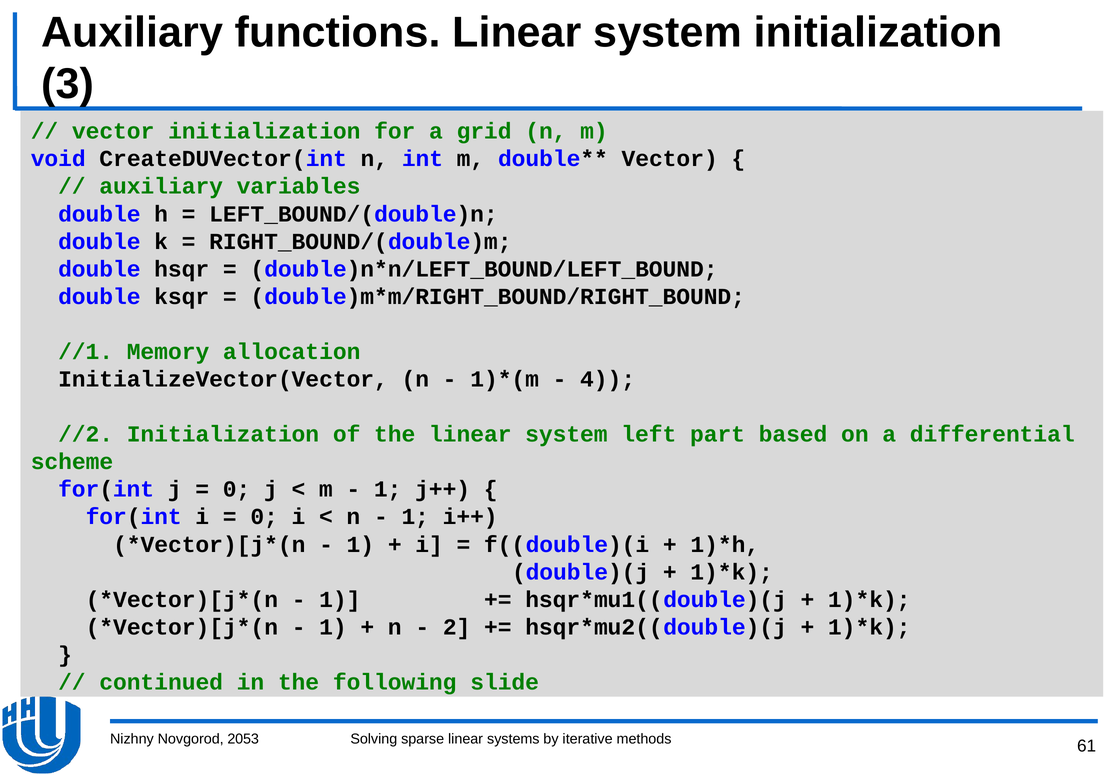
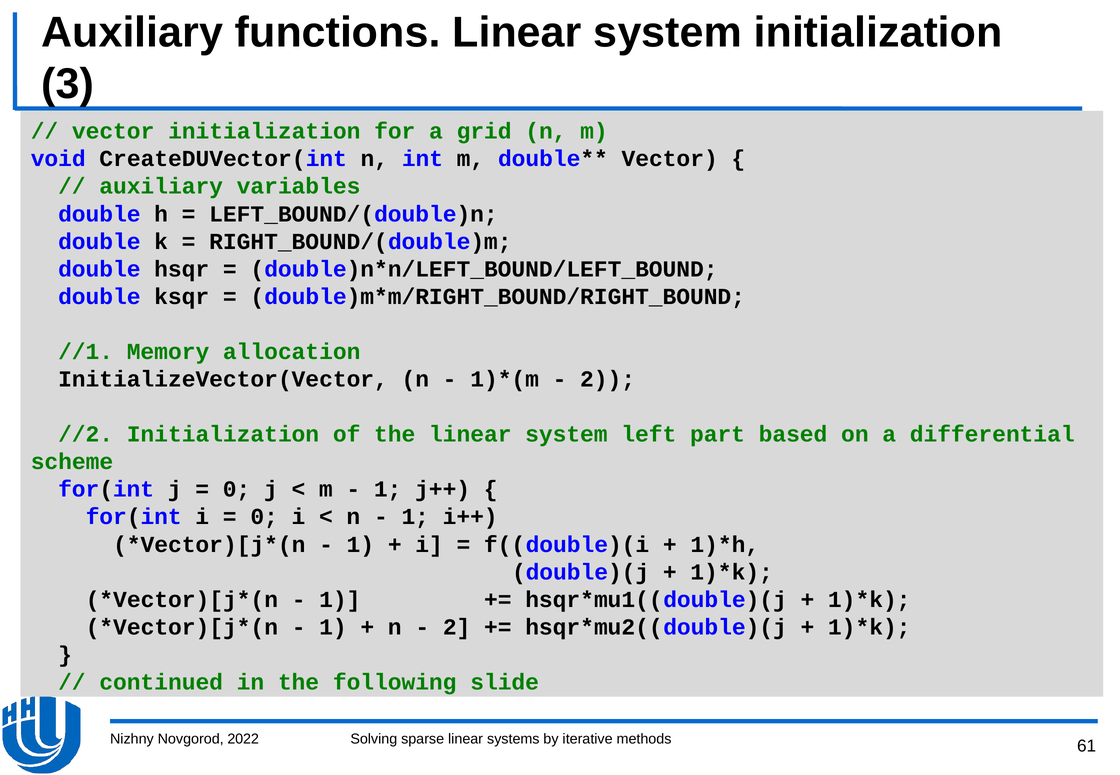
4: 4 -> 2 (608, 379)
2053: 2053 -> 2022 (243, 739)
